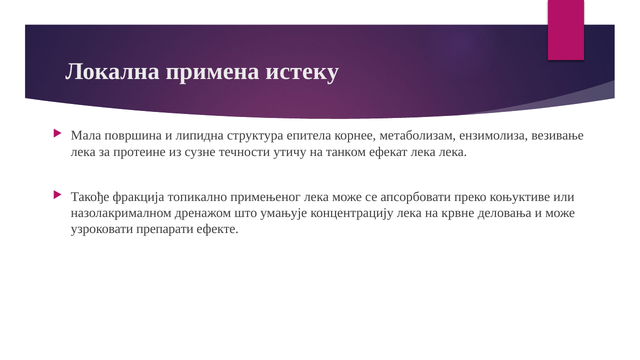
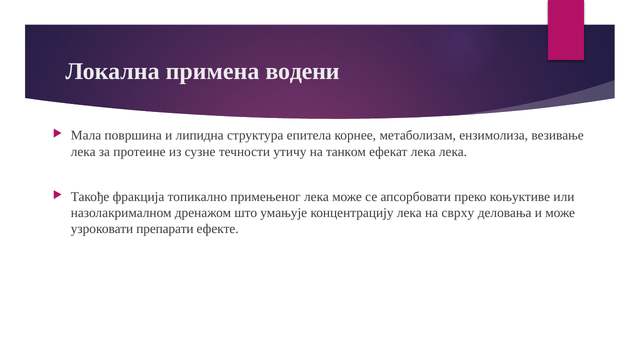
истеку: истеку -> водени (302, 71)
крвне: крвне -> сврху (458, 213)
